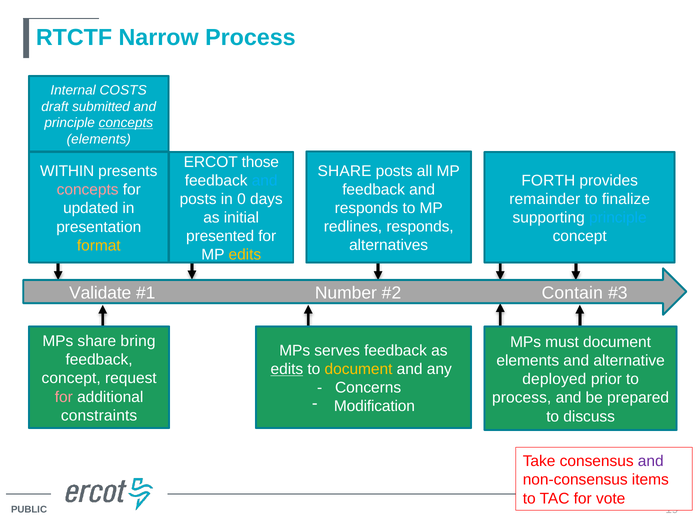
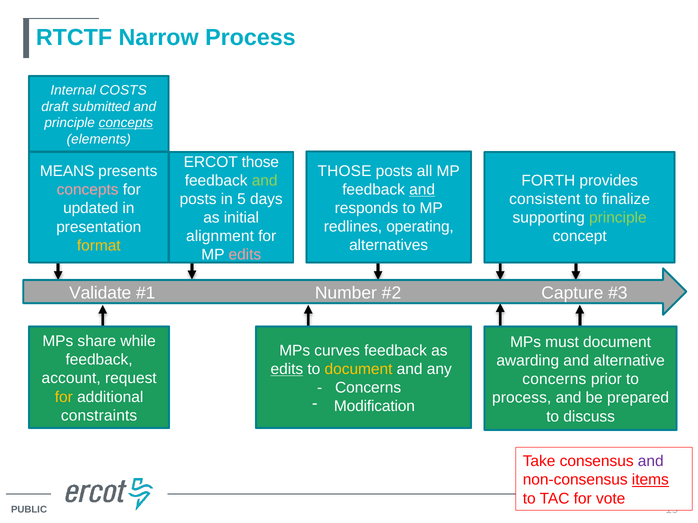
SHARE: SHARE -> THOSE (345, 171)
WITHIN: WITHIN -> MEANS (67, 171)
and colour: light blue -> light green (265, 181)
and underline: none -> present (422, 190)
0: 0 -> 5 (241, 199)
remainder: remainder -> consistent (545, 199)
principle colour: light blue -> light green (618, 218)
redlines responds: responds -> operating (420, 227)
presented: presented -> alignment (220, 236)
edits colour: yellow -> pink (245, 255)
Contain: Contain -> Capture (572, 293)
bring: bring -> while (138, 341)
serves: serves -> curves (337, 351)
elements: elements -> awarding (528, 361)
concept: concept -> account (71, 379)
deployed: deployed -> concerns (554, 380)
for colour: pink -> yellow (64, 397)
items underline: none -> present (650, 480)
